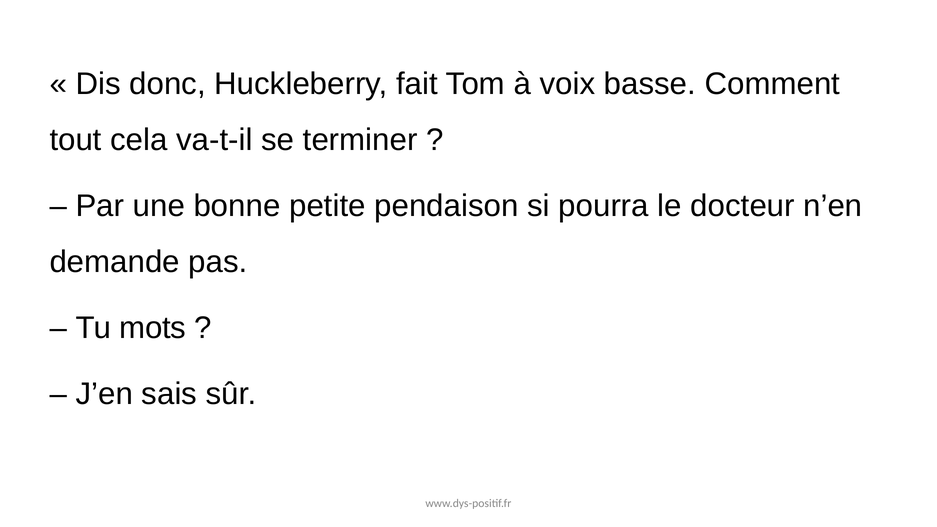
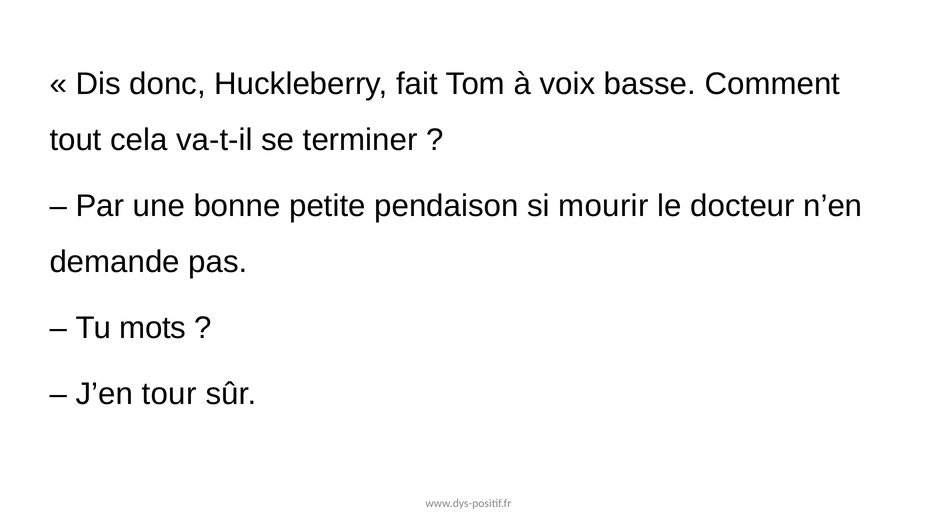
pourra: pourra -> mourir (603, 206)
sais: sais -> tour (169, 394)
